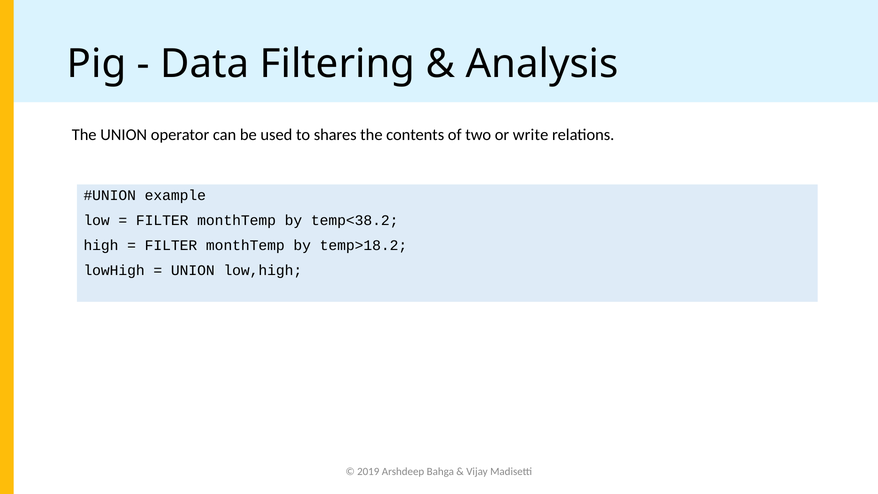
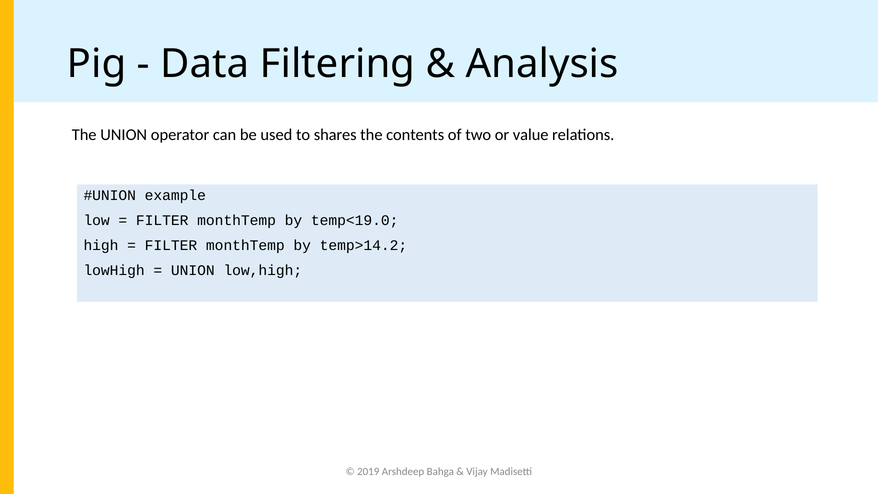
write: write -> value (531, 135)
temp<38.2: temp<38.2 -> temp<19.0 (355, 220)
temp>18.2: temp>18.2 -> temp>14.2 (363, 245)
